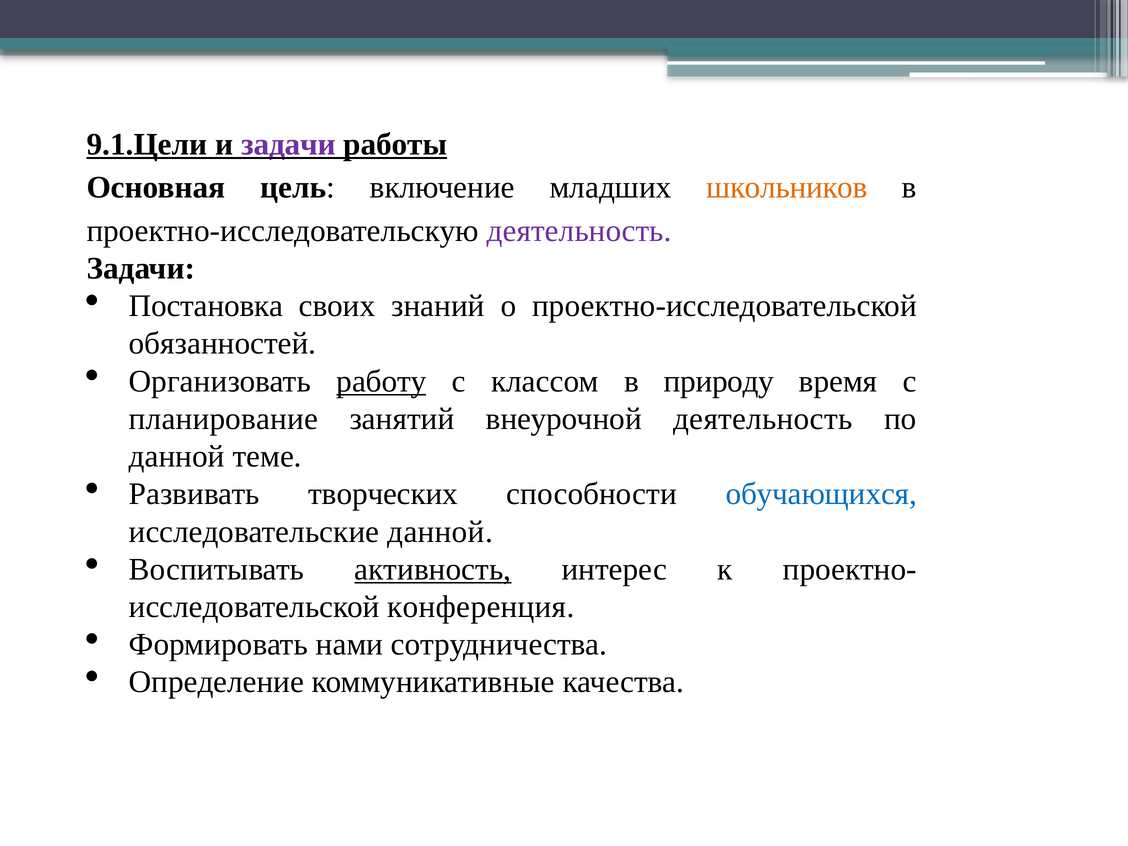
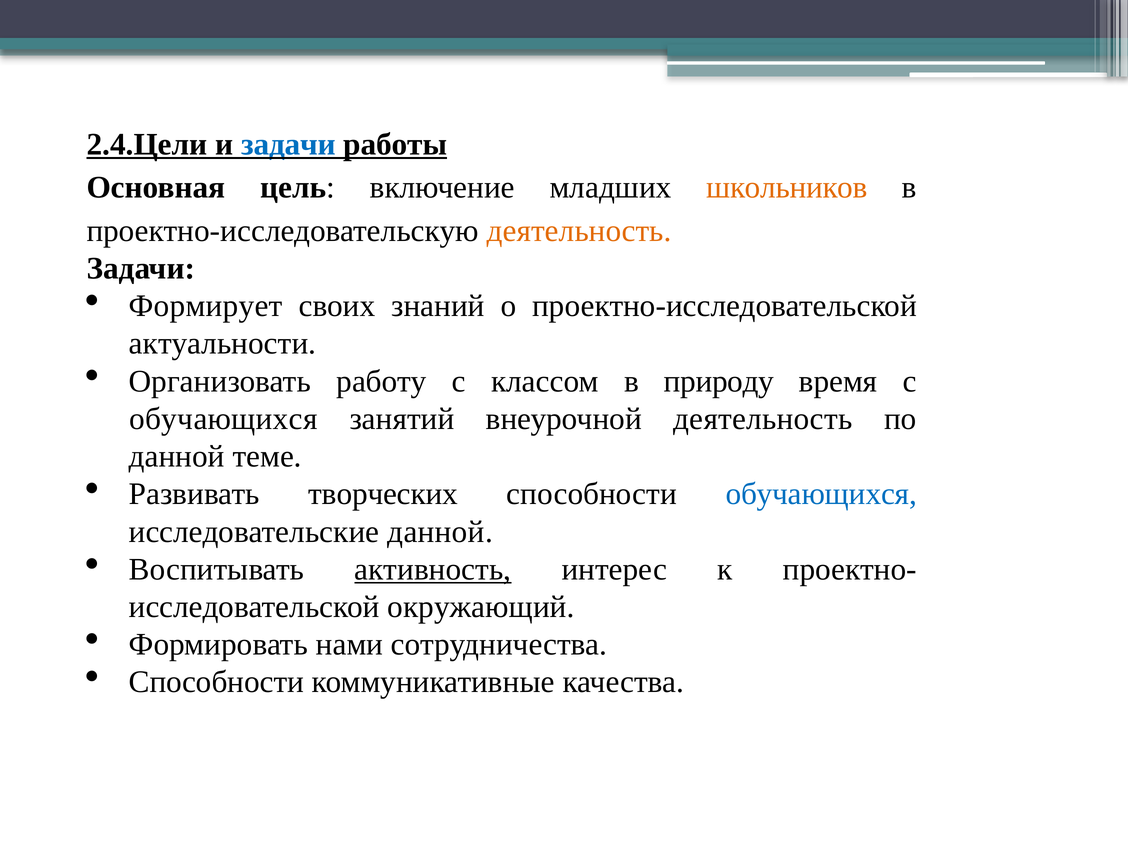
9.1.Цели: 9.1.Цели -> 2.4.Цели (147, 144)
задачи colour: purple -> blue (289, 144)
деятельность colour: purple -> orange (579, 231)
Постановка: Постановка -> Формирует (206, 306)
обязанностей: обязанностей -> актуальности (223, 344)
работу underline: present -> none (381, 381)
планирование: планирование -> обучающихся (223, 419)
конференция: конференция -> окружающий (481, 607)
Определение: Определение -> Способности (216, 682)
